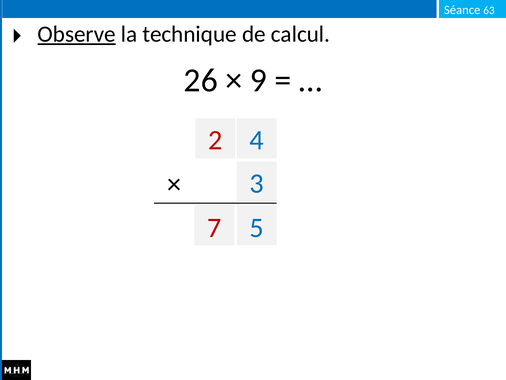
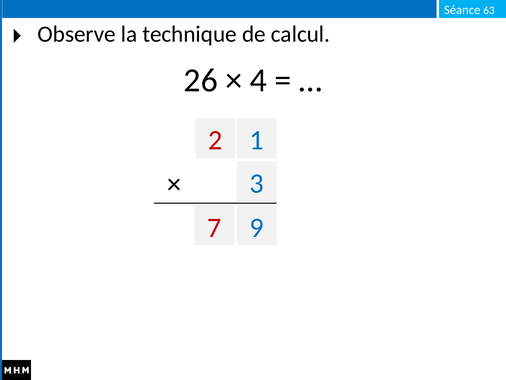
Observe underline: present -> none (77, 34)
9: 9 -> 4 (258, 80)
2 4: 4 -> 1 (257, 140)
5: 5 -> 9 (257, 227)
